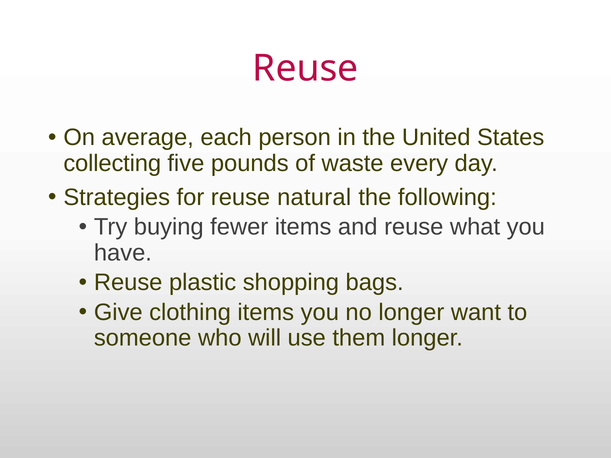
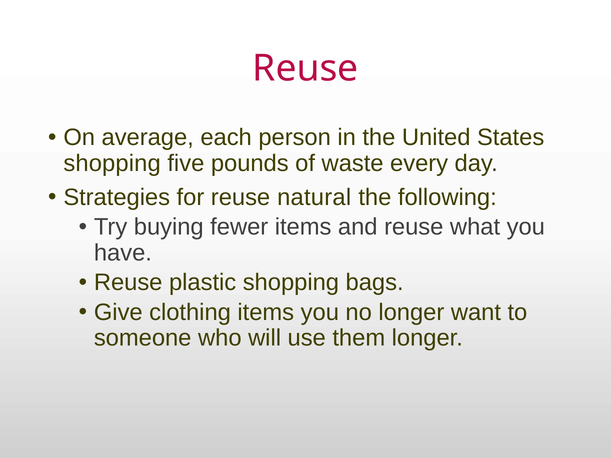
collecting: collecting -> shopping (112, 163)
